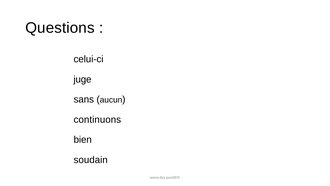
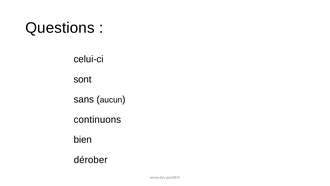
juge: juge -> sont (82, 79)
soudain: soudain -> dérober (91, 160)
